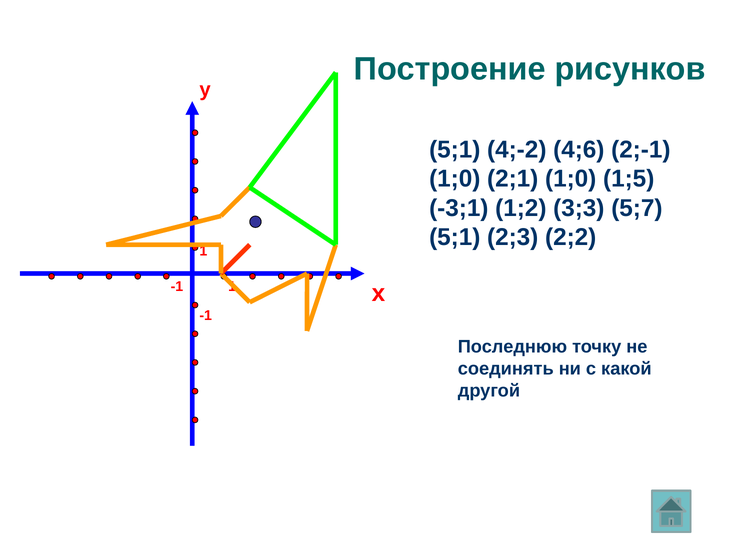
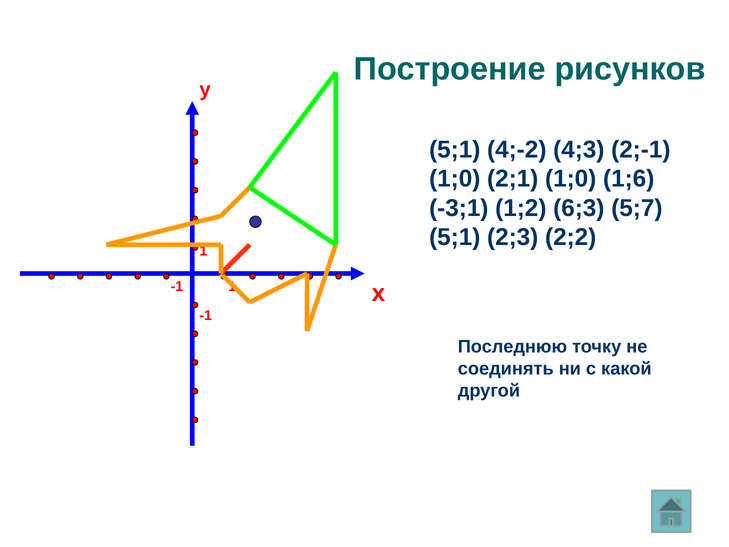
4;6: 4;6 -> 4;3 (579, 150)
1;5: 1;5 -> 1;6 (629, 179)
3;3: 3;3 -> 6;3 (579, 208)
